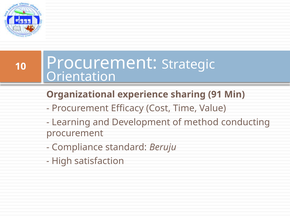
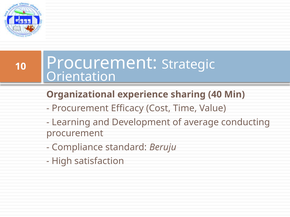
91: 91 -> 40 (215, 95)
method: method -> average (201, 122)
